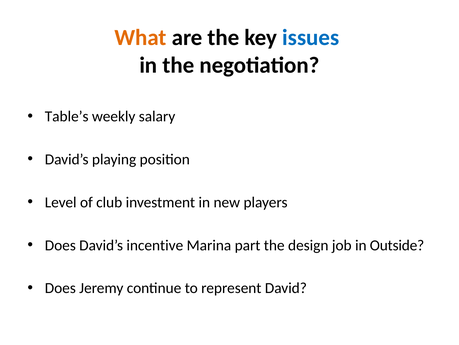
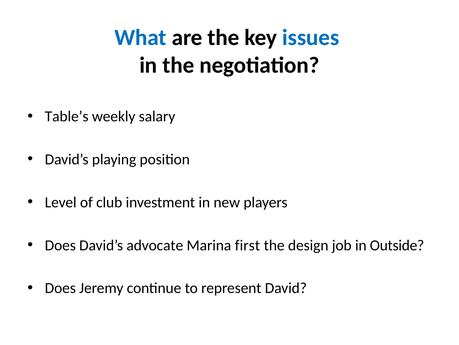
What colour: orange -> blue (140, 37)
incentive: incentive -> advocate (155, 245)
part: part -> first (247, 245)
